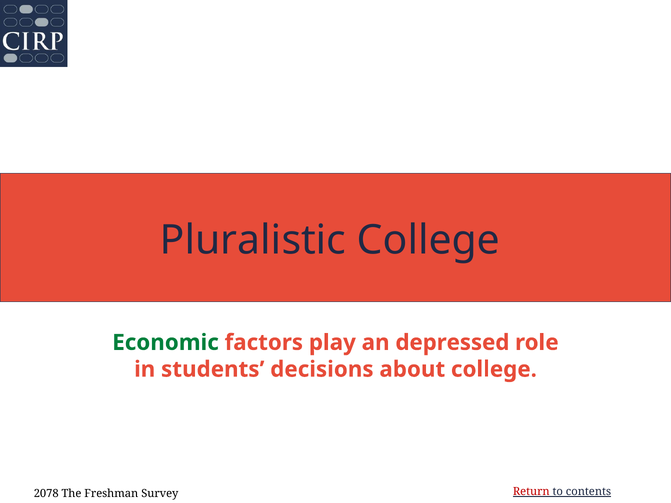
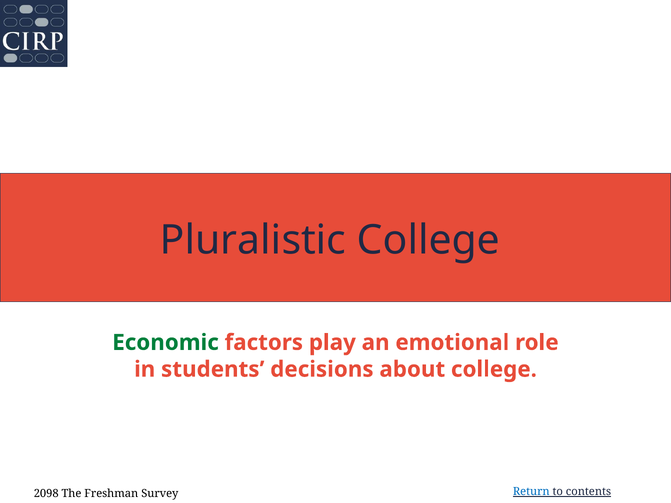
depressed: depressed -> emotional (452, 343)
2078: 2078 -> 2098 (46, 494)
Return colour: red -> blue (531, 492)
